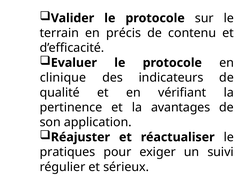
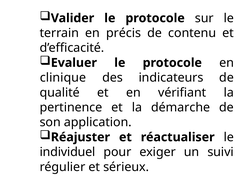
avantages: avantages -> démarche (181, 107)
pratiques: pratiques -> individuel (68, 152)
